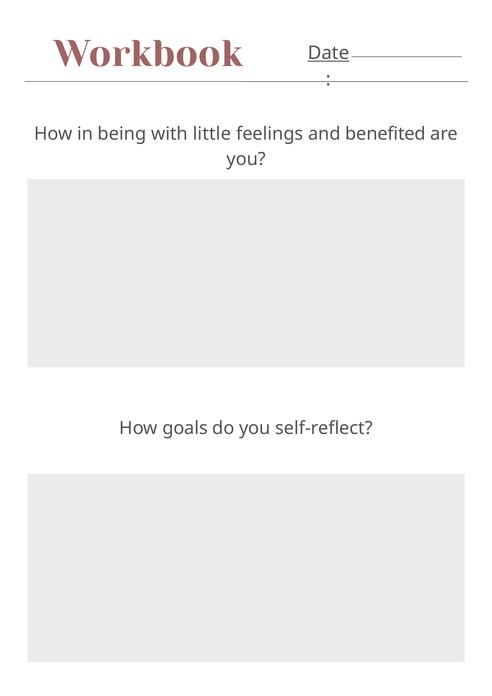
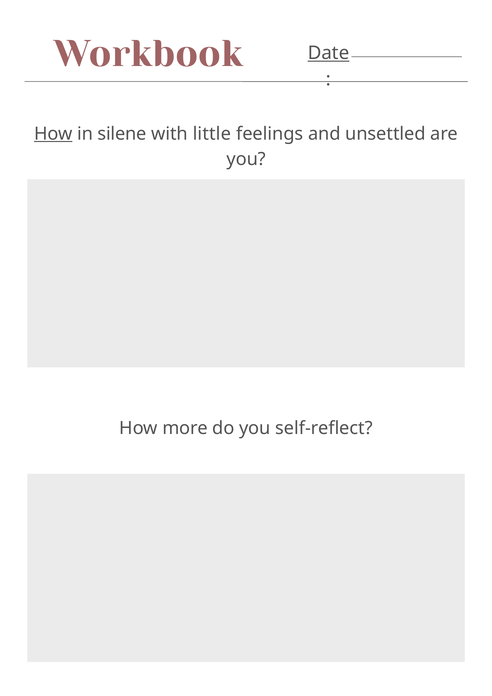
How underline: none -> present (53, 134)
being: being -> silene (122, 134)
benefited: benefited -> unsettled (385, 134)
goals: goals -> more (185, 428)
